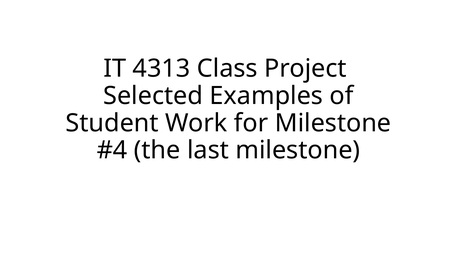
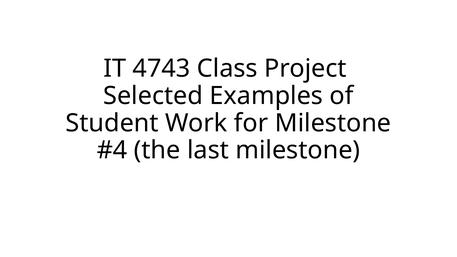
4313: 4313 -> 4743 (162, 69)
